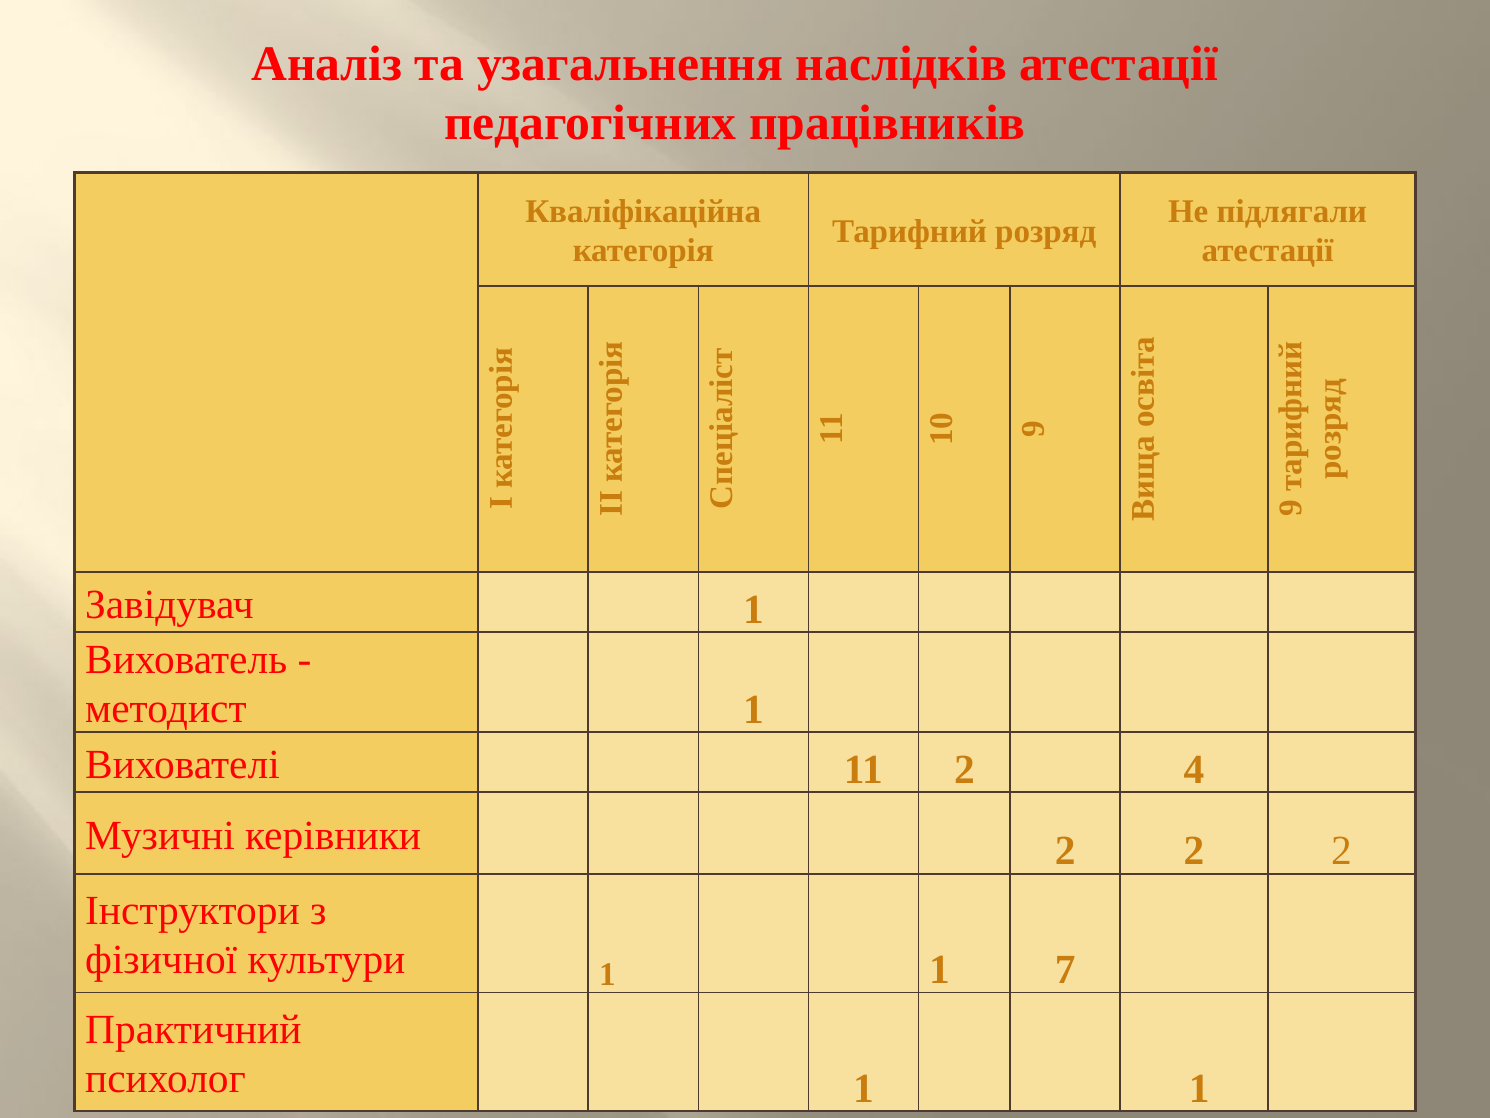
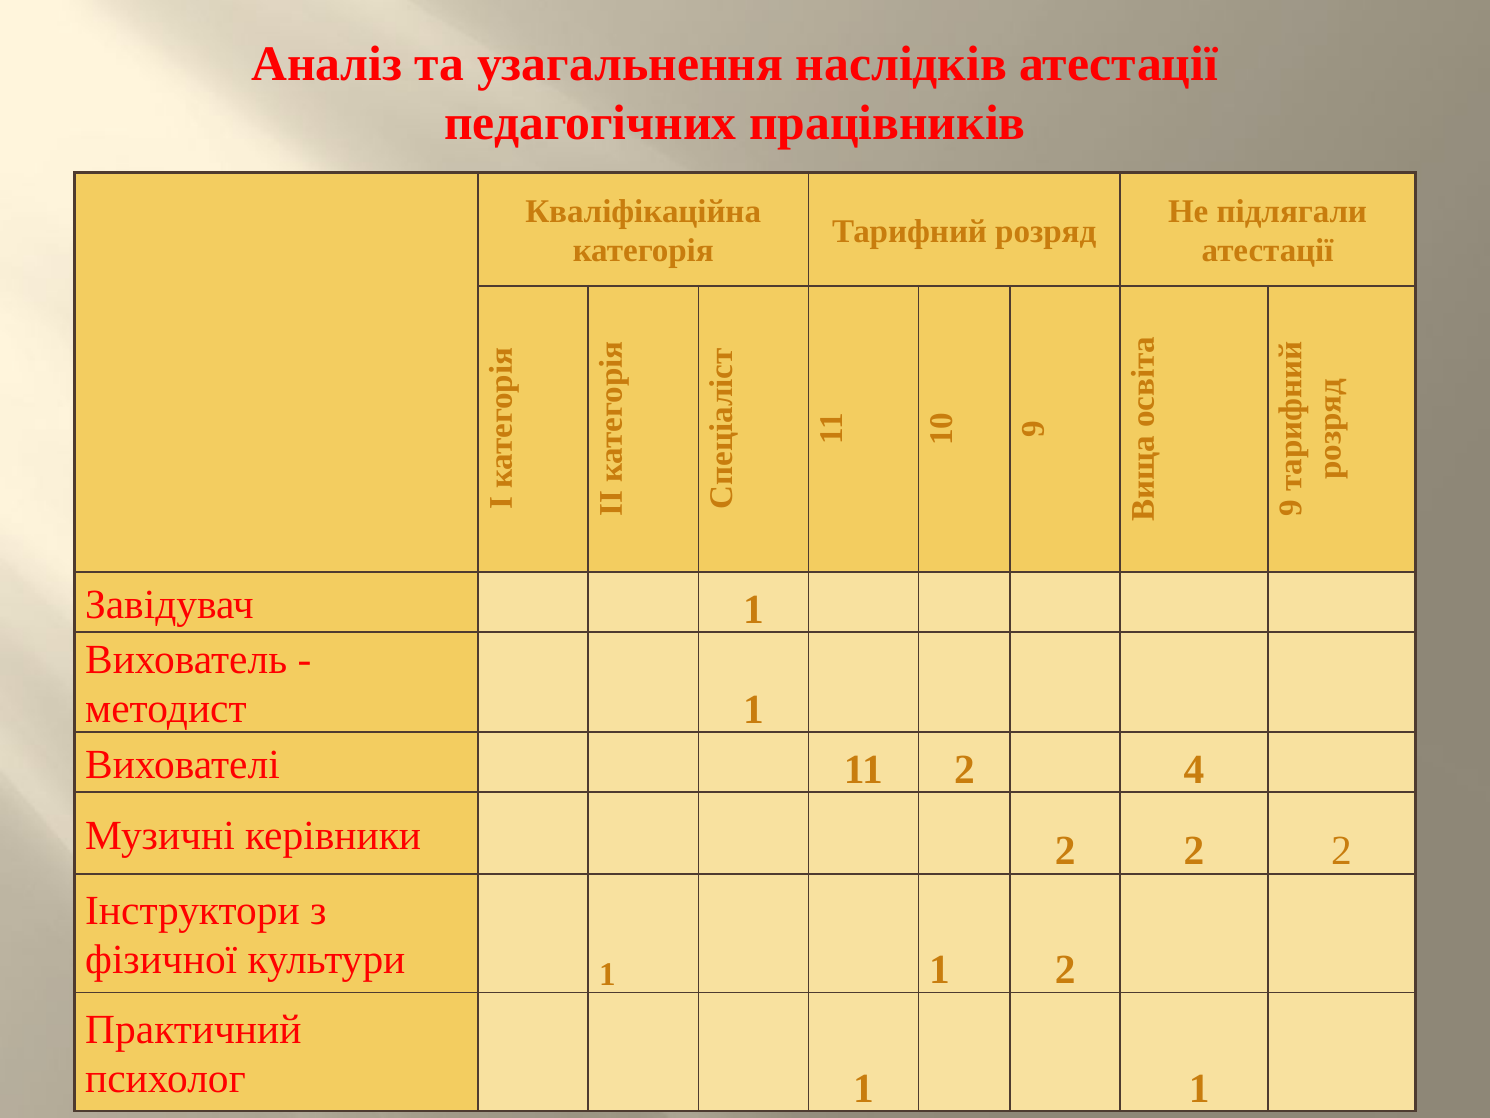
1 7: 7 -> 2 (1065, 969)
